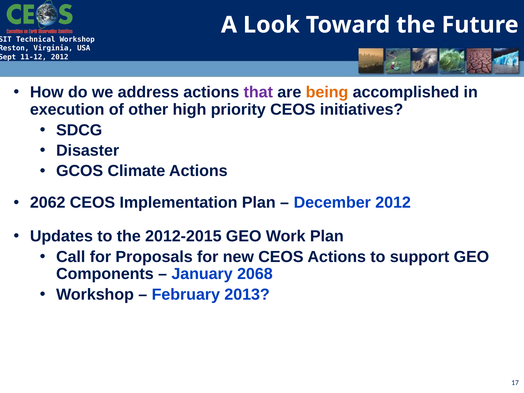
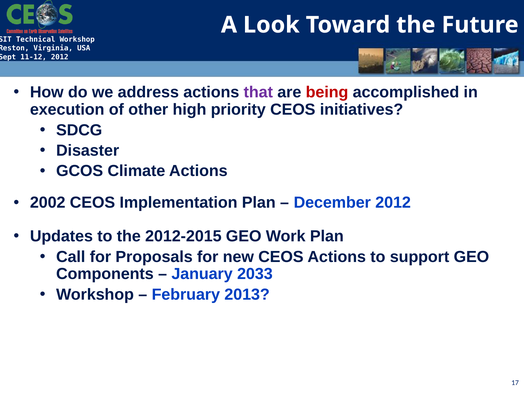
being colour: orange -> red (327, 92)
2062: 2062 -> 2002 (48, 203)
2068: 2068 -> 2033 (255, 274)
